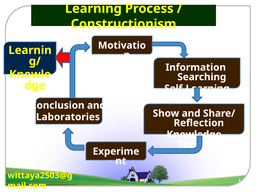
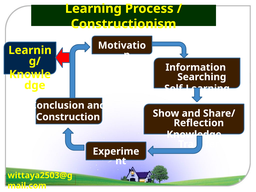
Laboratories: Laboratories -> Construction (68, 117)
